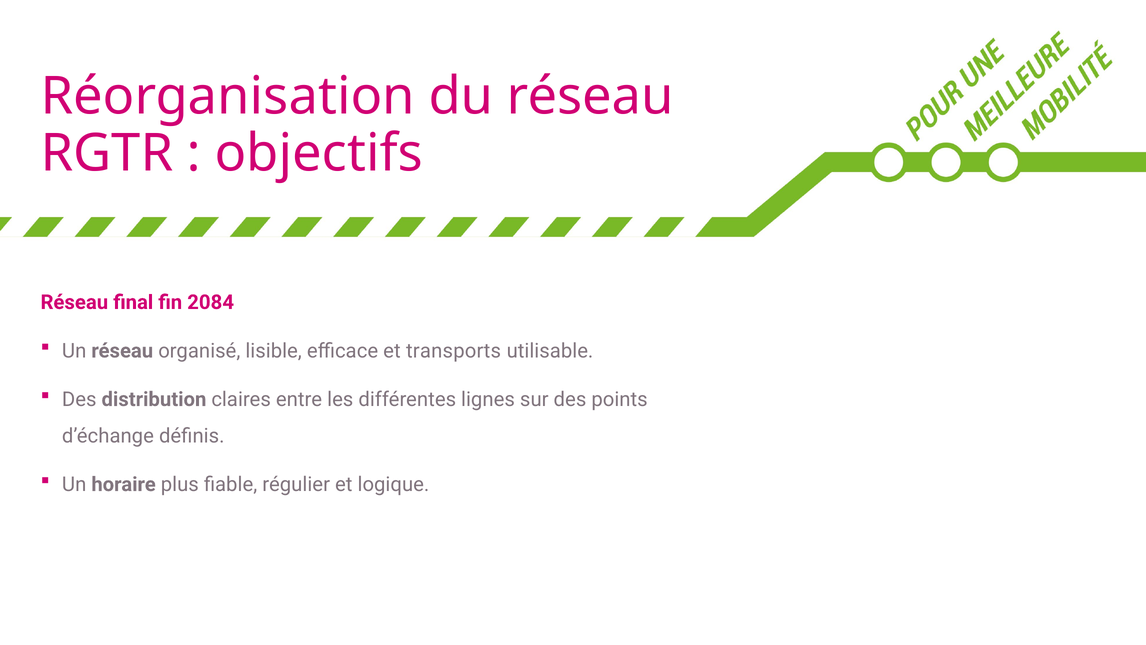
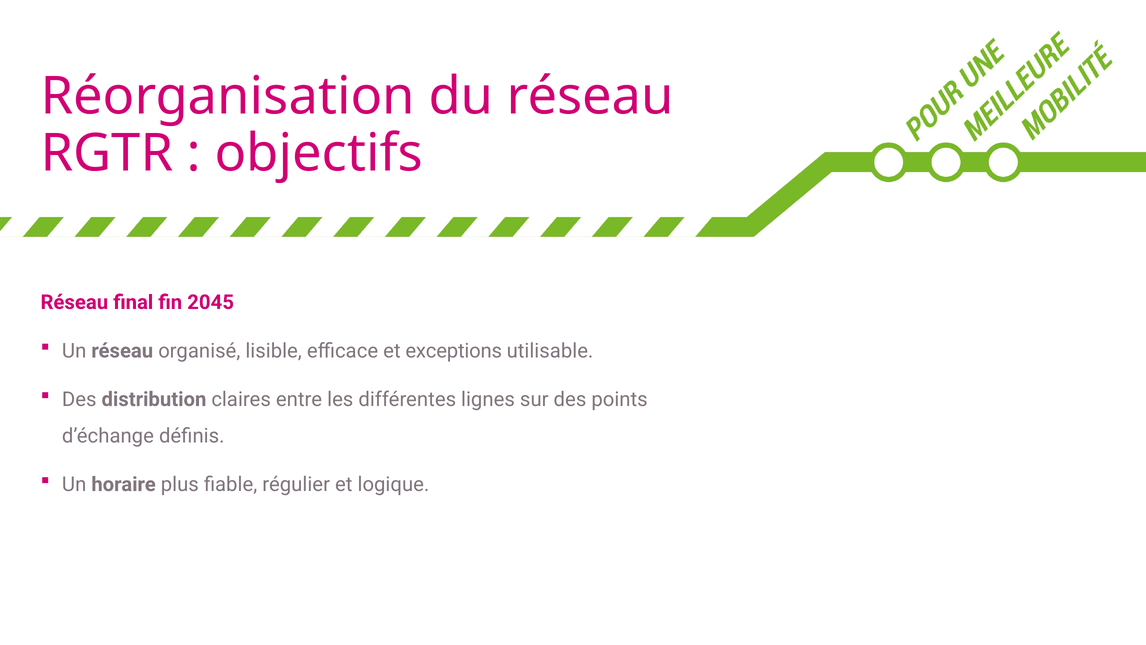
2084: 2084 -> 2045 (211, 302)
transports: transports -> exceptions (454, 351)
